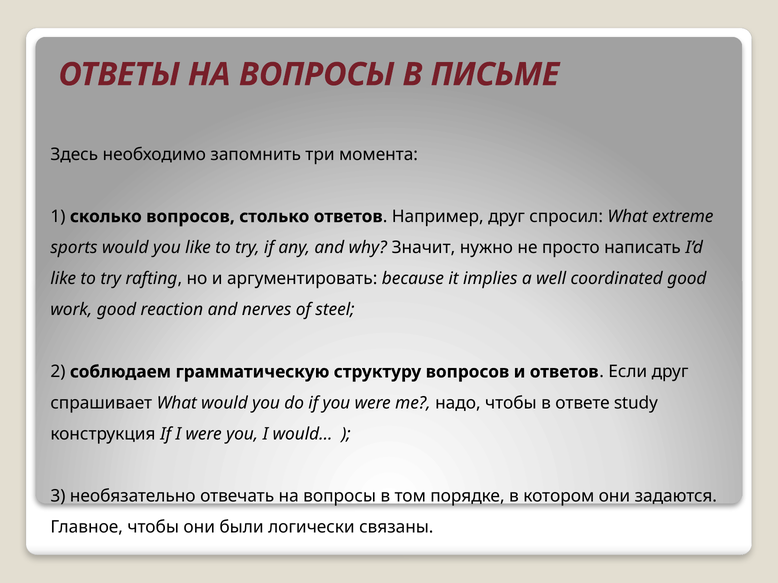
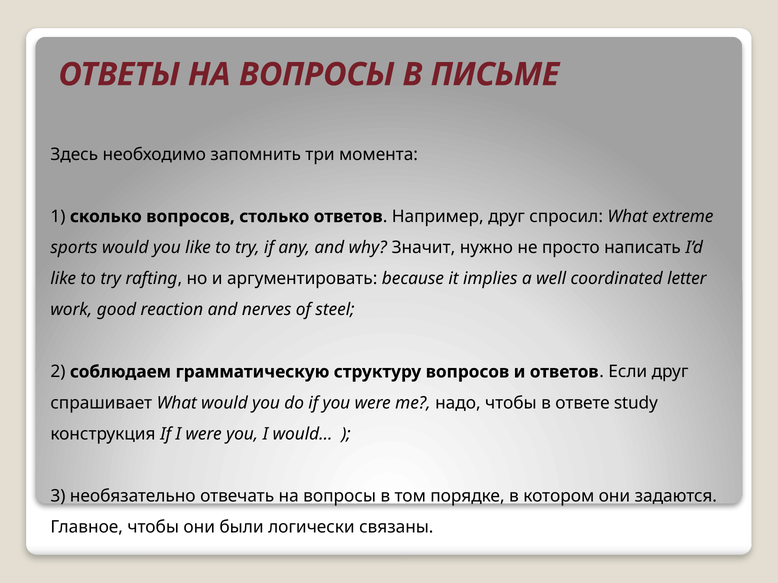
coordinated good: good -> letter (687, 279)
